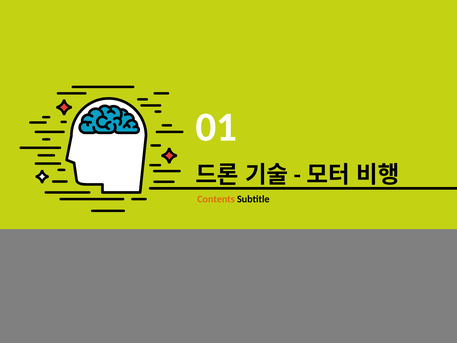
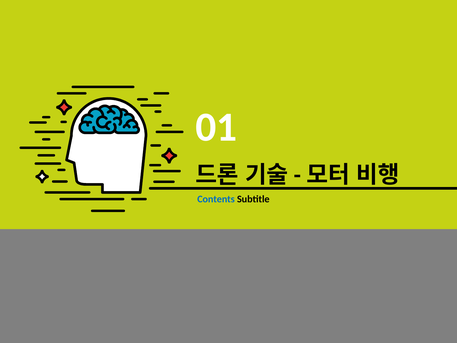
Contents colour: orange -> blue (216, 199)
